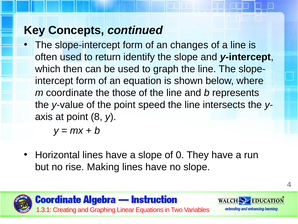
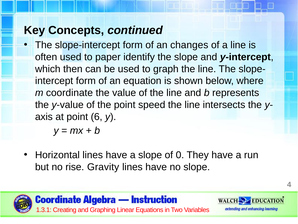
return: return -> paper (108, 57)
those: those -> value (124, 93)
8: 8 -> 6 (97, 116)
Making: Making -> Gravity (103, 167)
